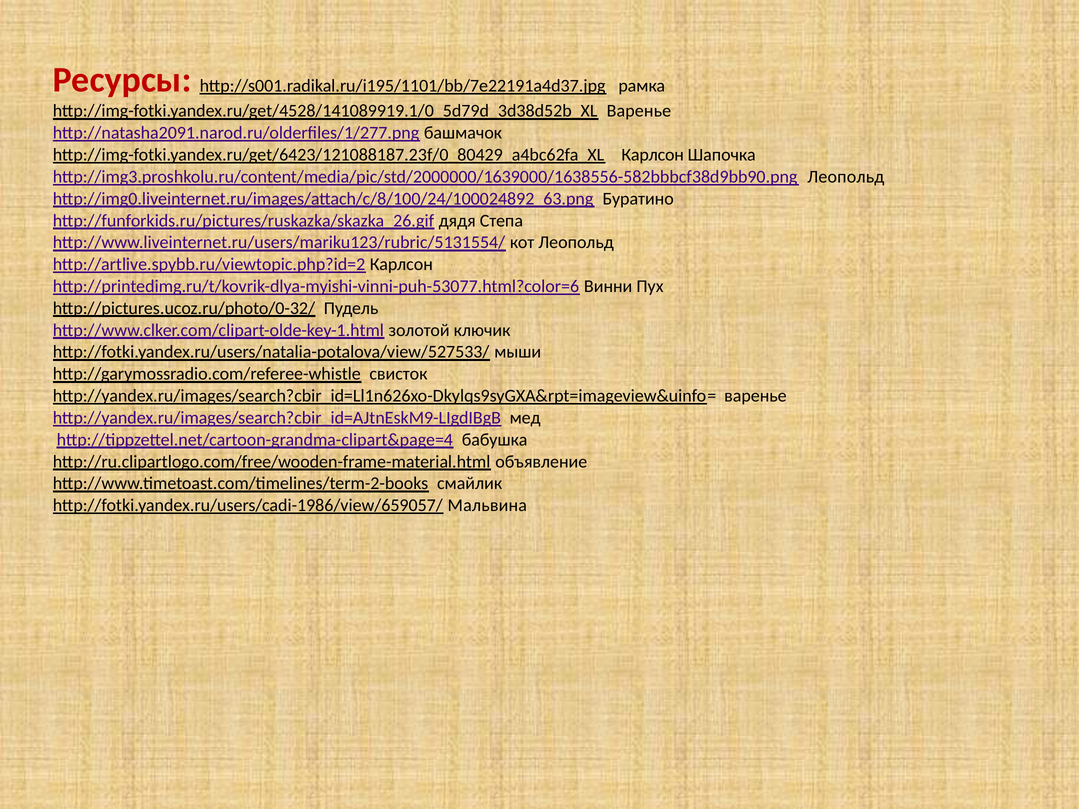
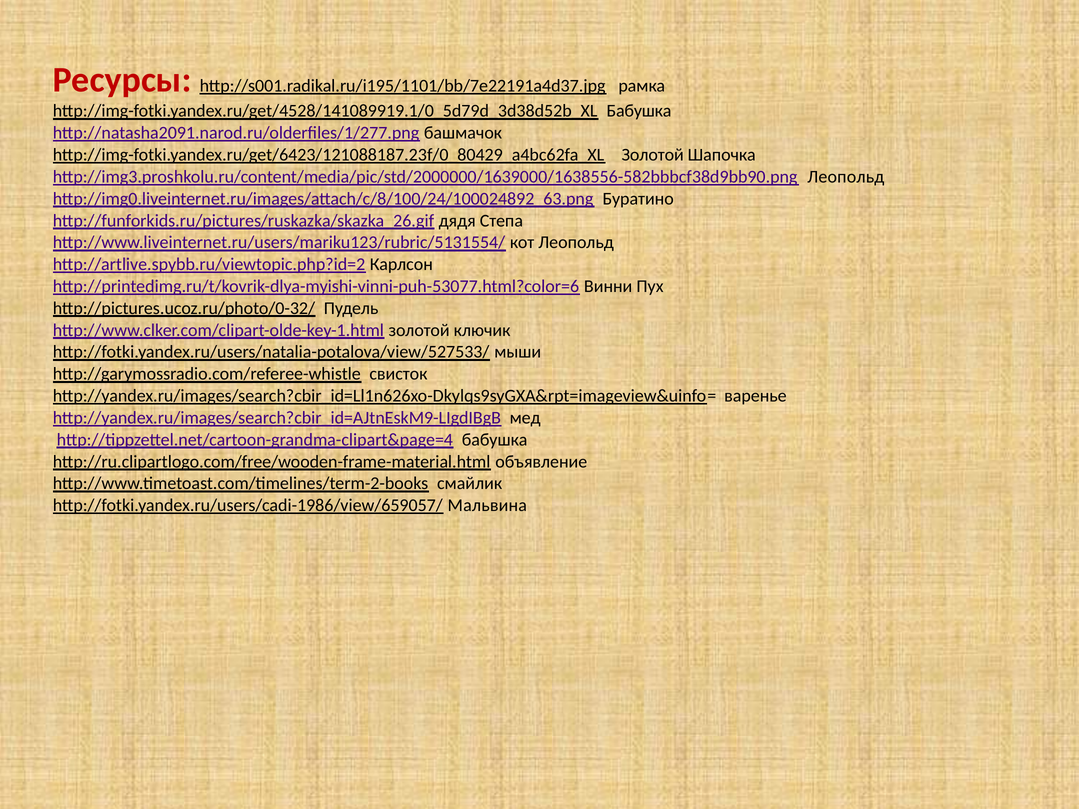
http://img-fotki.yandex.ru/get/4528/141089919.1/0_5d79d_3d38d52b_XL Варенье: Варенье -> Бабушка (639, 111)
http://img-fotki.yandex.ru/get/6423/121088187.23f/0_80429_a4bc62fa_XL Карлсон: Карлсон -> Золотой (653, 155)
